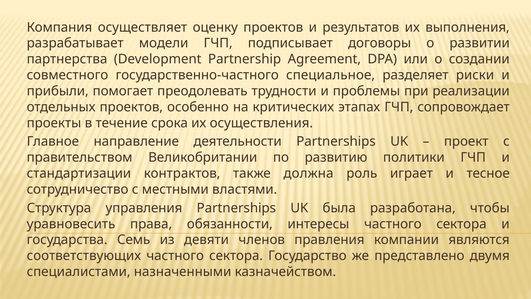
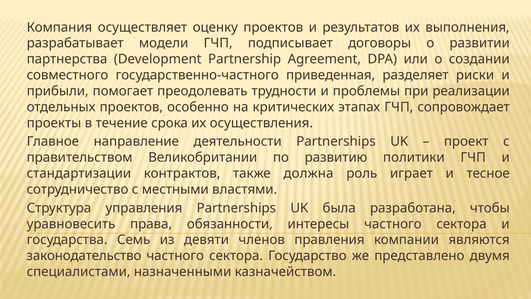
специальное: специальное -> приведенная (331, 75)
соответствующих: соответствующих -> законодательство (84, 256)
